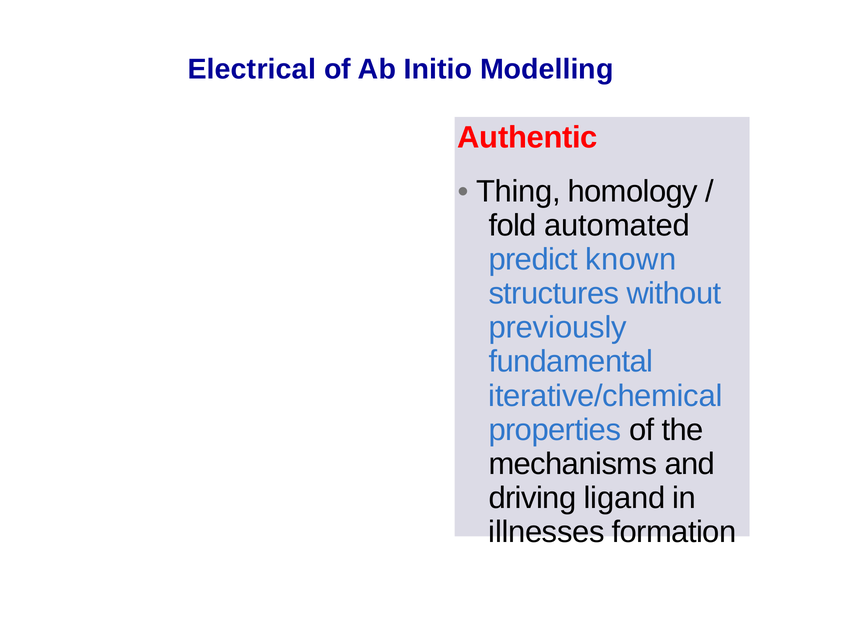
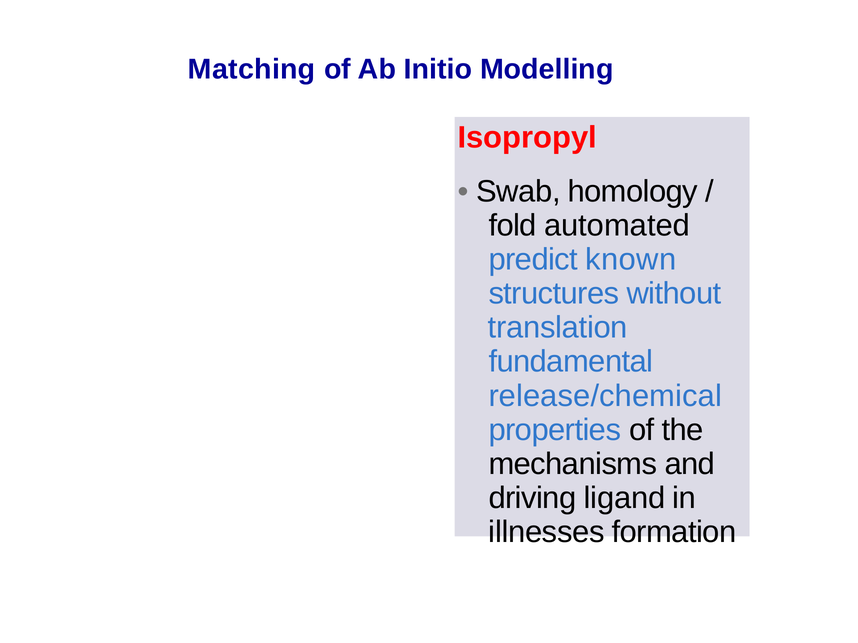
Electrical: Electrical -> Matching (252, 69)
Authentic: Authentic -> Isopropyl (527, 138)
Thing: Thing -> Swab (518, 192)
previously: previously -> translation (558, 328)
iterative/chemical: iterative/chemical -> release/chemical (605, 396)
